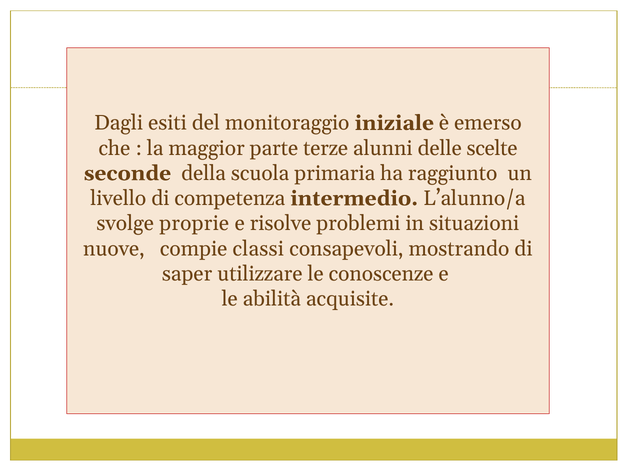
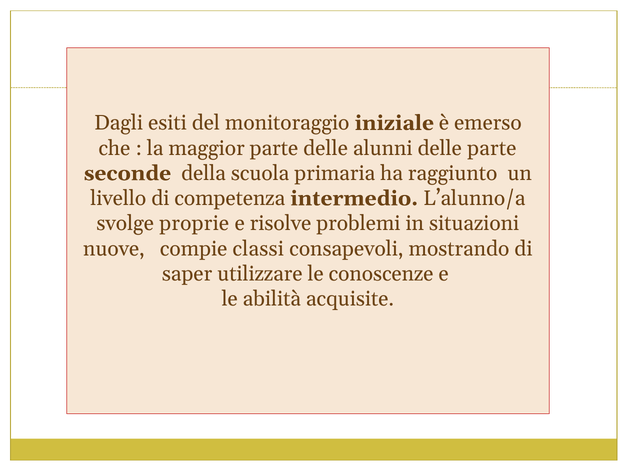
parte terze: terze -> delle (326, 148)
delle scelte: scelte -> parte (492, 148)
